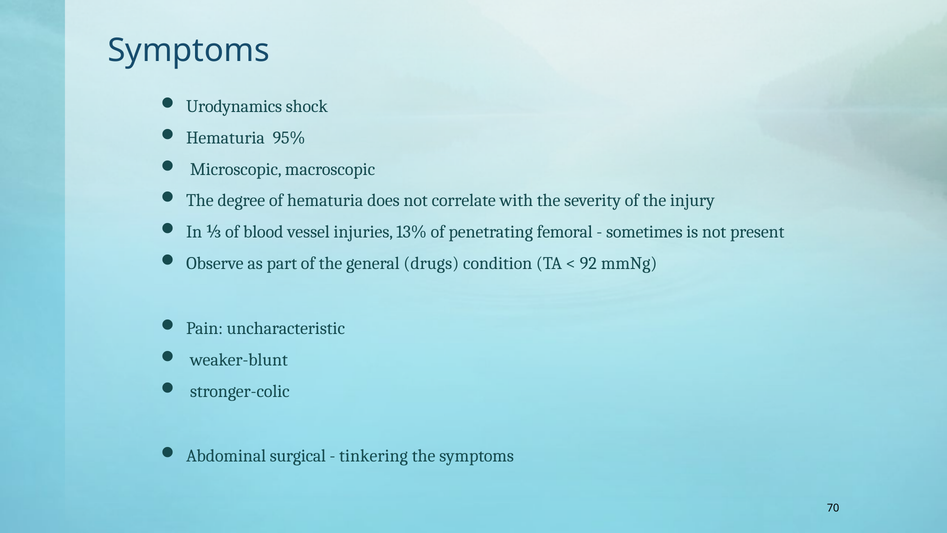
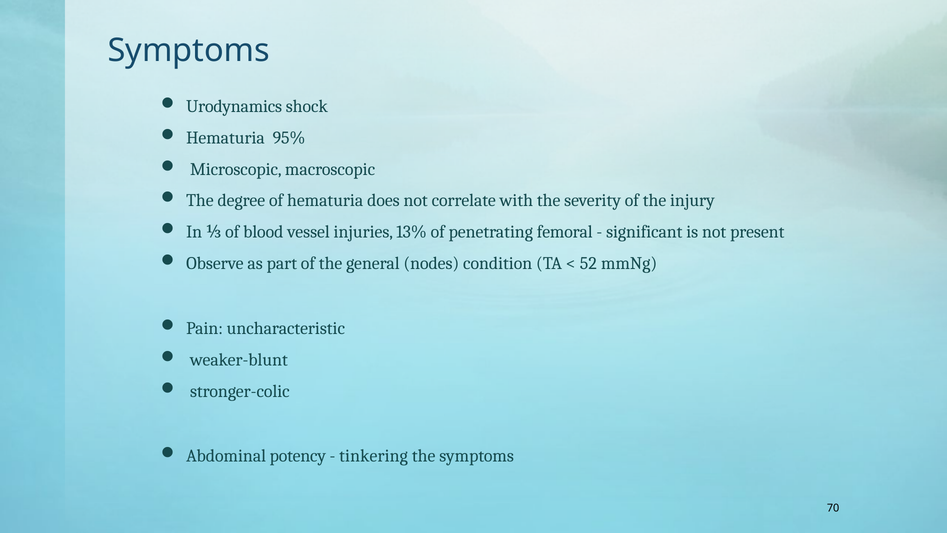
sometimes: sometimes -> significant (644, 232)
drugs: drugs -> nodes (431, 263)
92: 92 -> 52 (588, 263)
surgical: surgical -> potency (298, 456)
